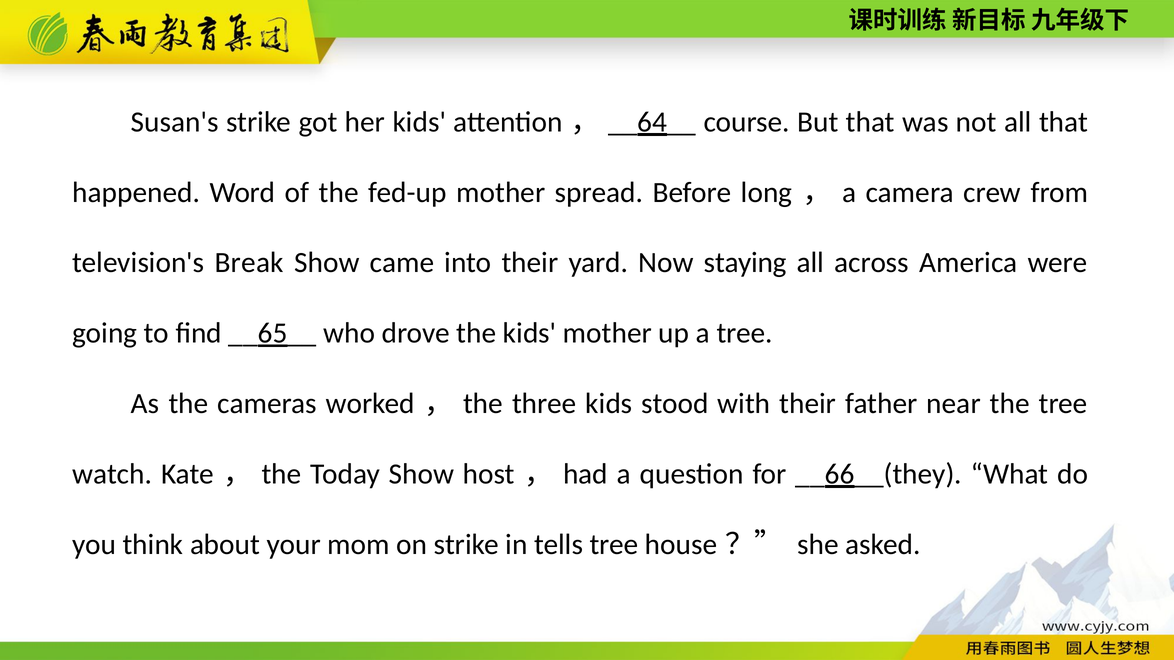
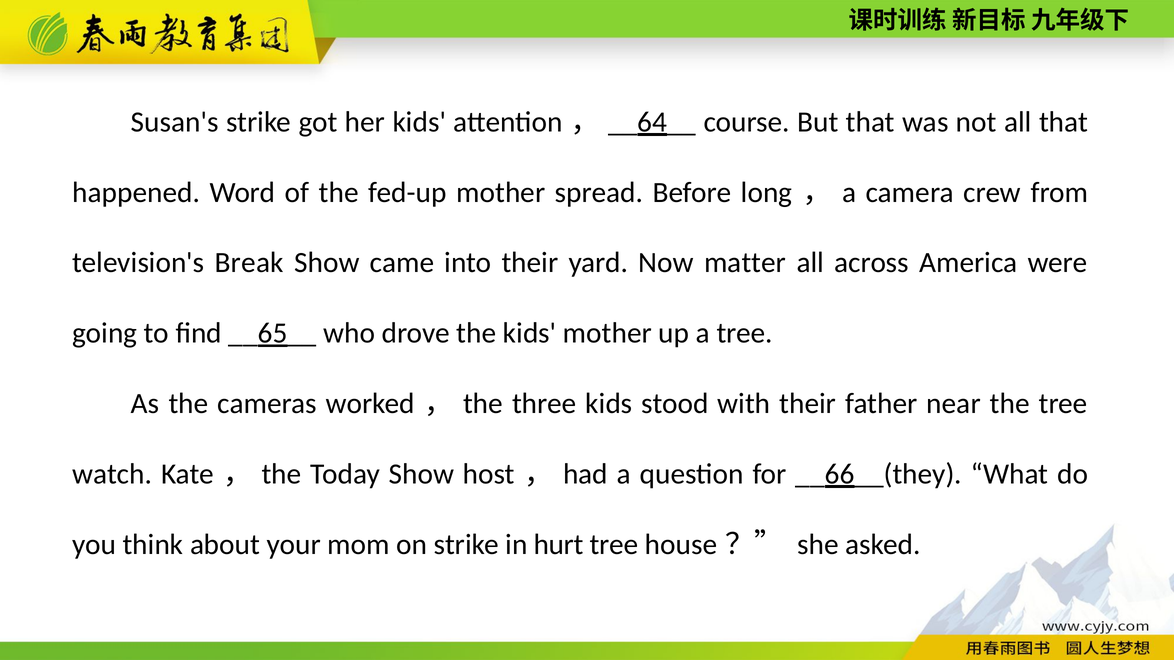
staying: staying -> matter (745, 263)
tells: tells -> hurt (559, 545)
